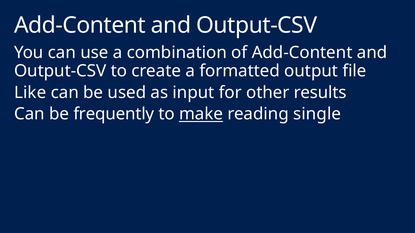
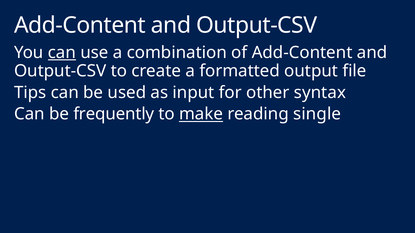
can underline: none -> present (62, 53)
Like: Like -> Tips (30, 93)
results: results -> syntax (320, 93)
